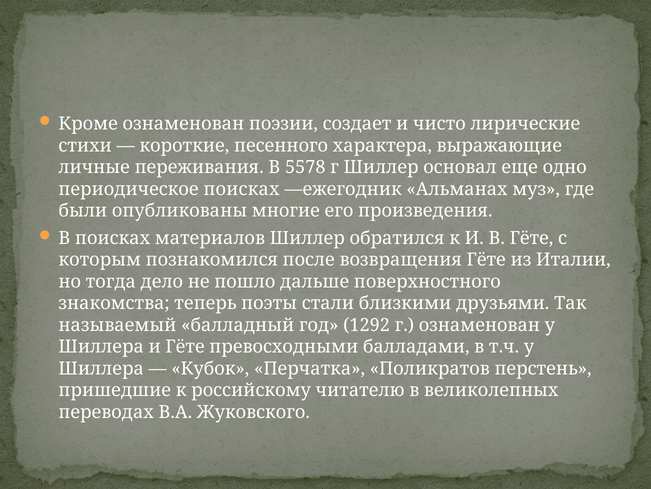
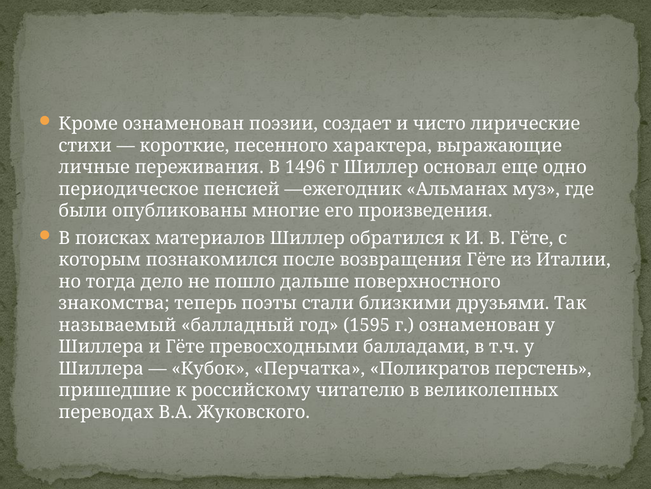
5578: 5578 -> 1496 (305, 167)
периодическое поисках: поисках -> пенсией (242, 189)
1292: 1292 -> 1595 (367, 325)
